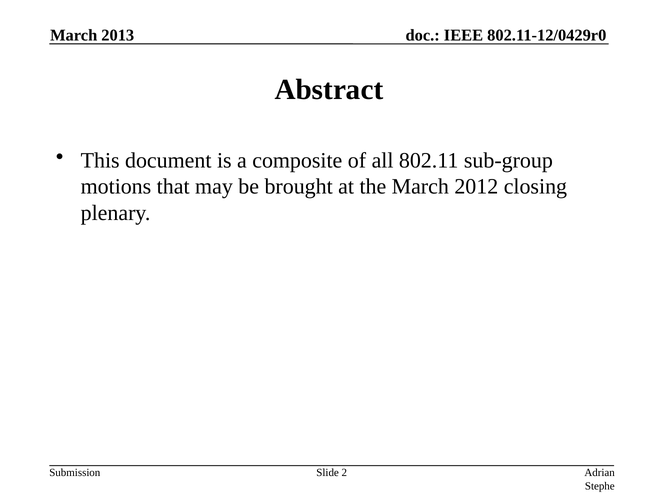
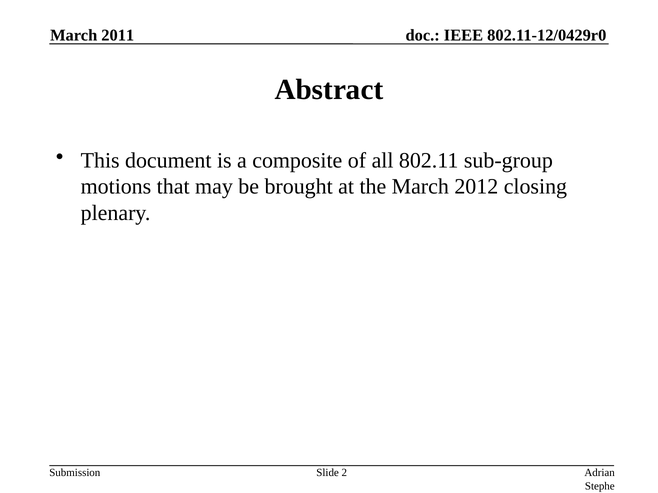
2013: 2013 -> 2011 (118, 35)
